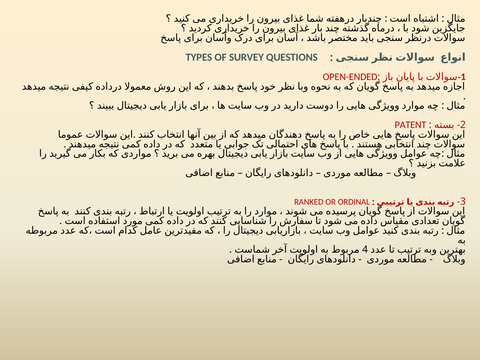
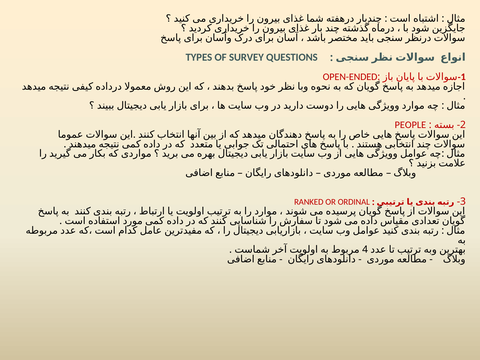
PATENT: PATENT -> PEOPLE (410, 125)
